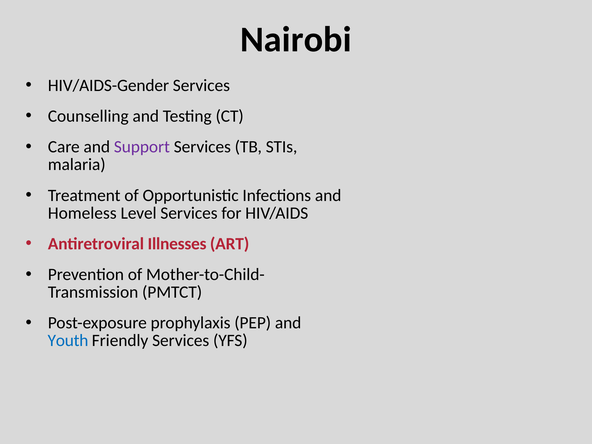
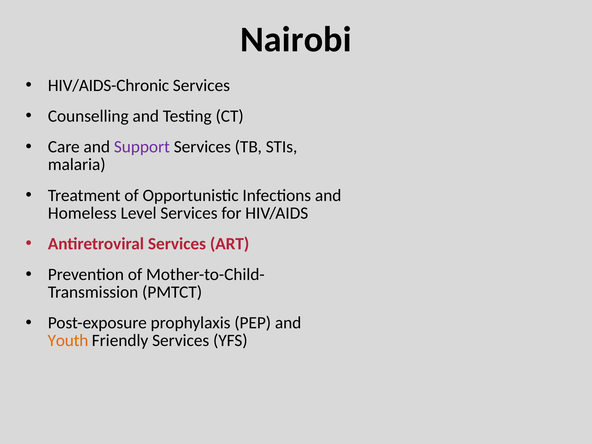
HIV/AIDS-Gender: HIV/AIDS-Gender -> HIV/AIDS-Chronic (108, 85)
Antiretroviral Illnesses: Illnesses -> Services (177, 244)
Youth colour: blue -> orange (68, 341)
